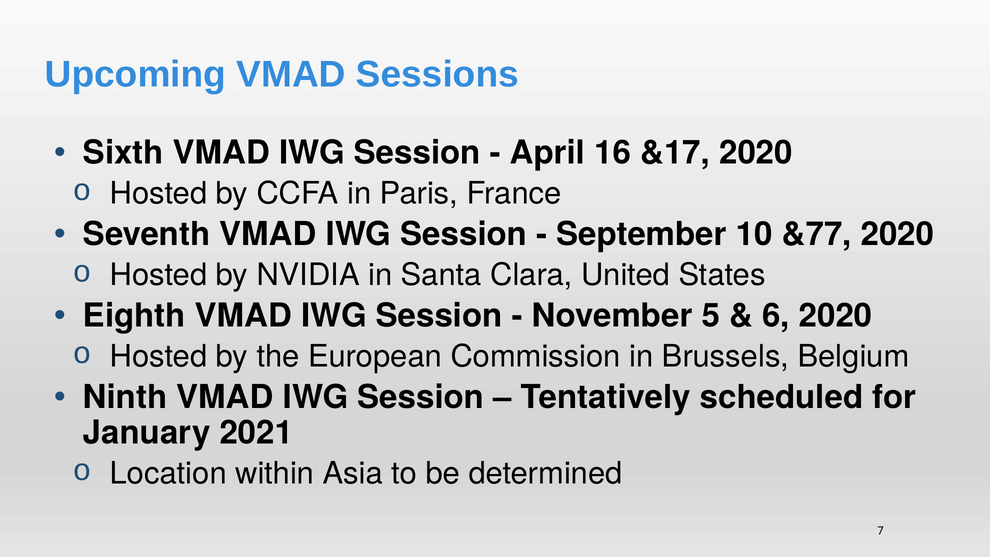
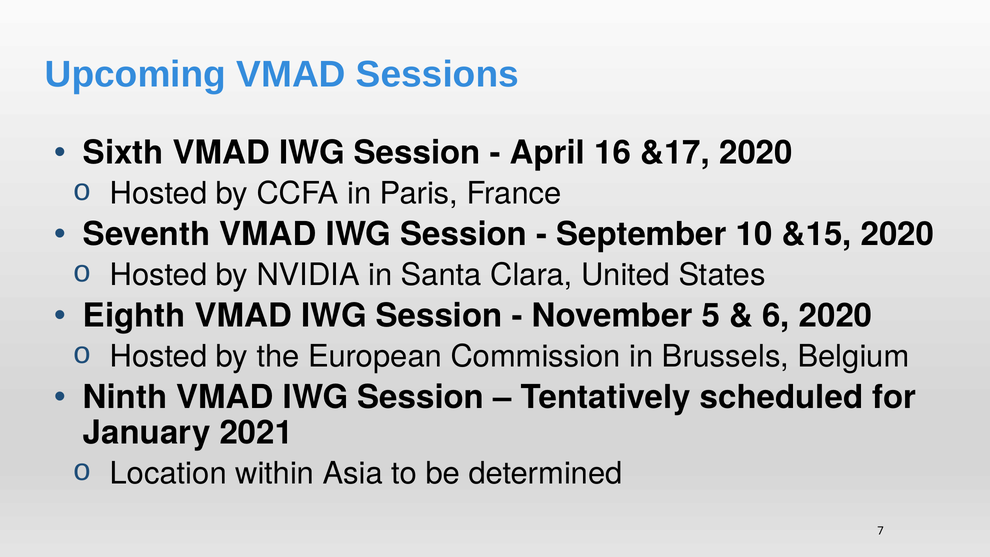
&77: &77 -> &15 (817, 234)
